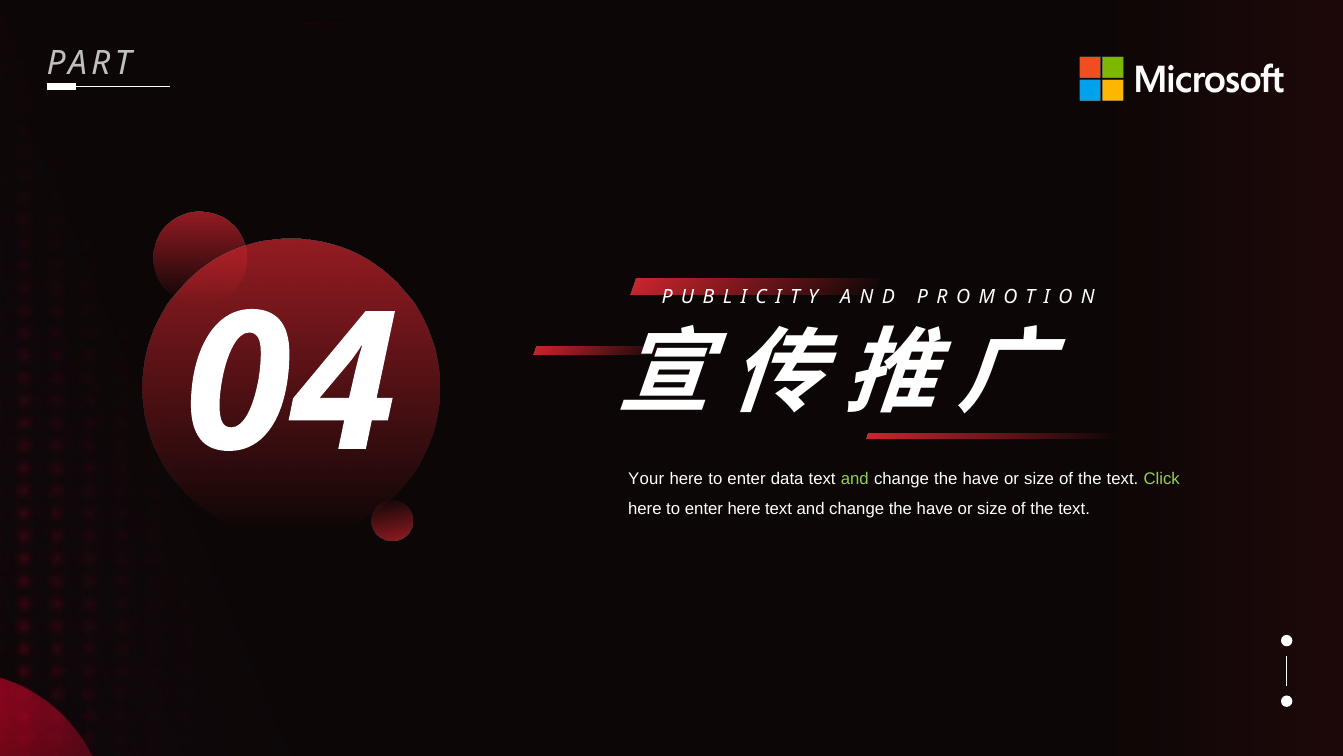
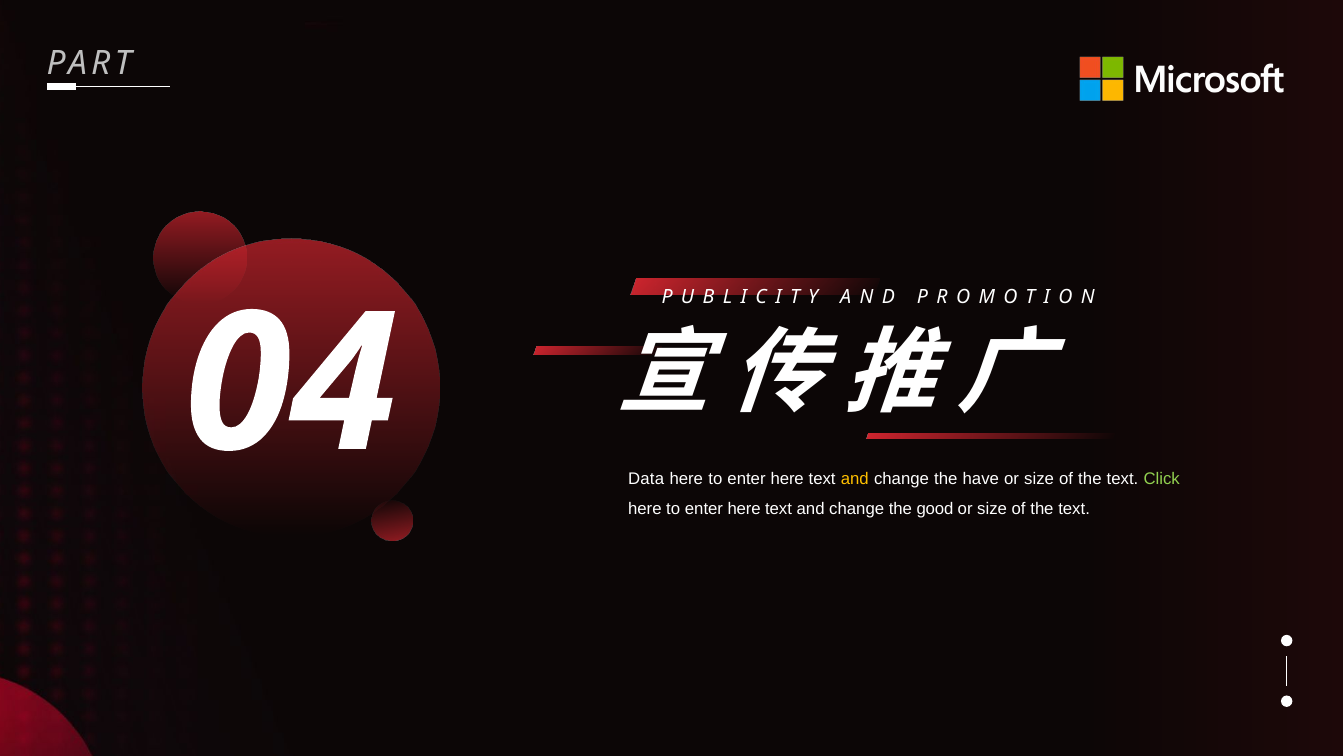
Your: Your -> Data (646, 478)
data: data -> here (787, 478)
and colour: light green -> yellow (855, 478)
have: have -> good (935, 509)
